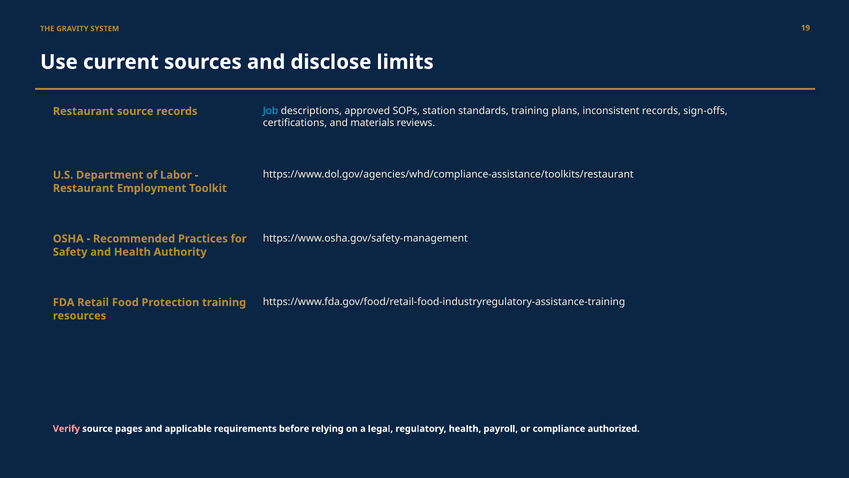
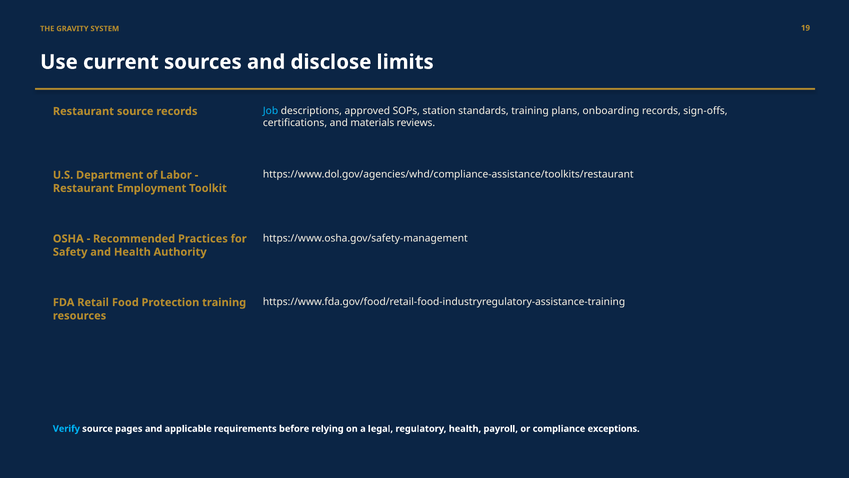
inconsistent: inconsistent -> onboarding (611, 111)
Verify colour: pink -> light blue (66, 428)
authorized: authorized -> exceptions (614, 428)
